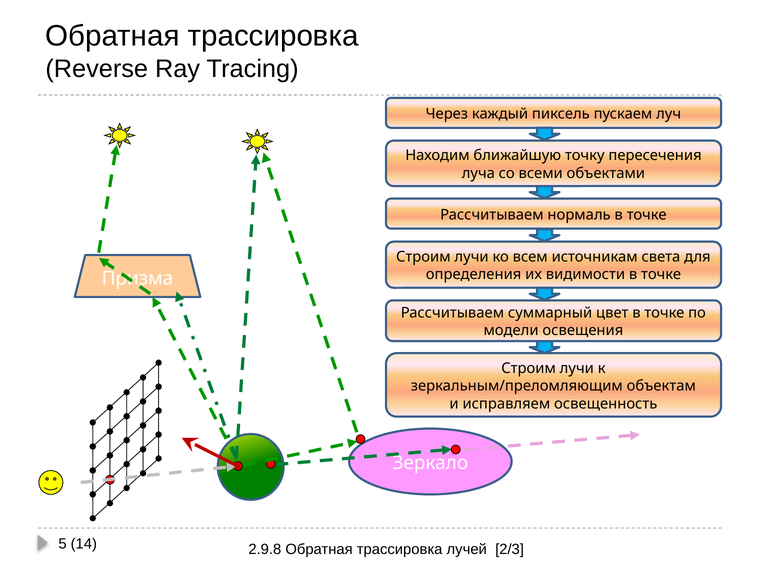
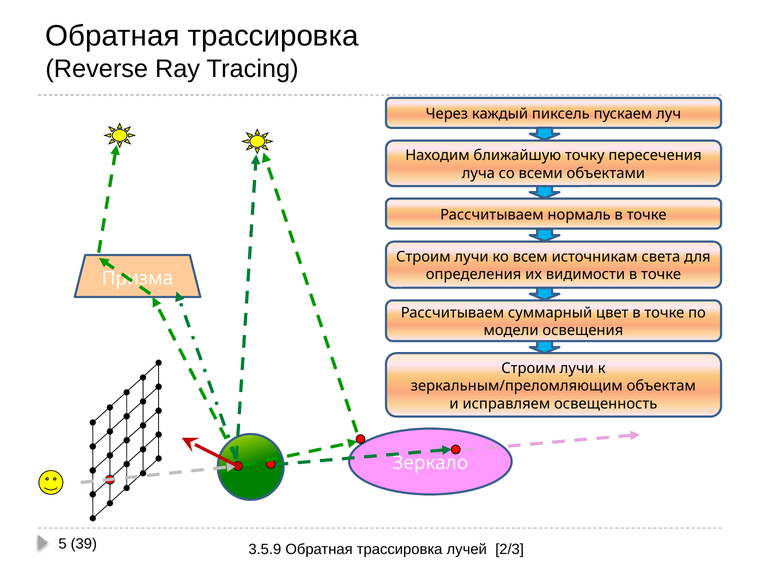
14: 14 -> 39 (84, 544)
2.9.8: 2.9.8 -> 3.5.9 (265, 550)
